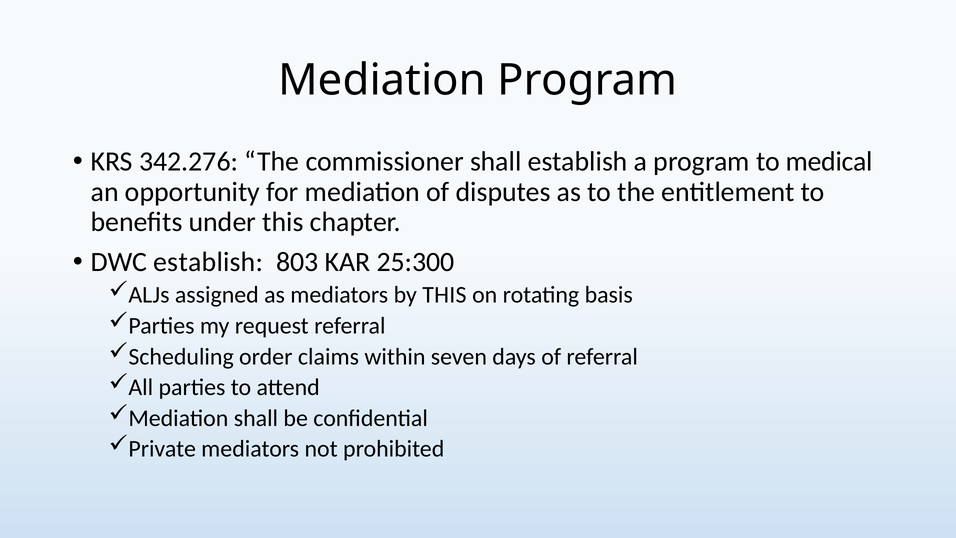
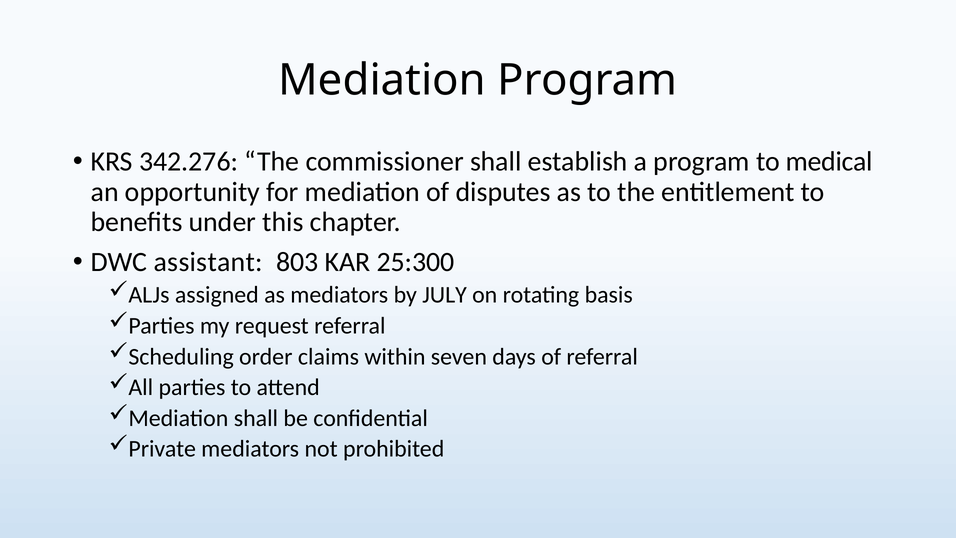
DWC establish: establish -> assistant (208, 262)
by THIS: THIS -> JULY (445, 295)
